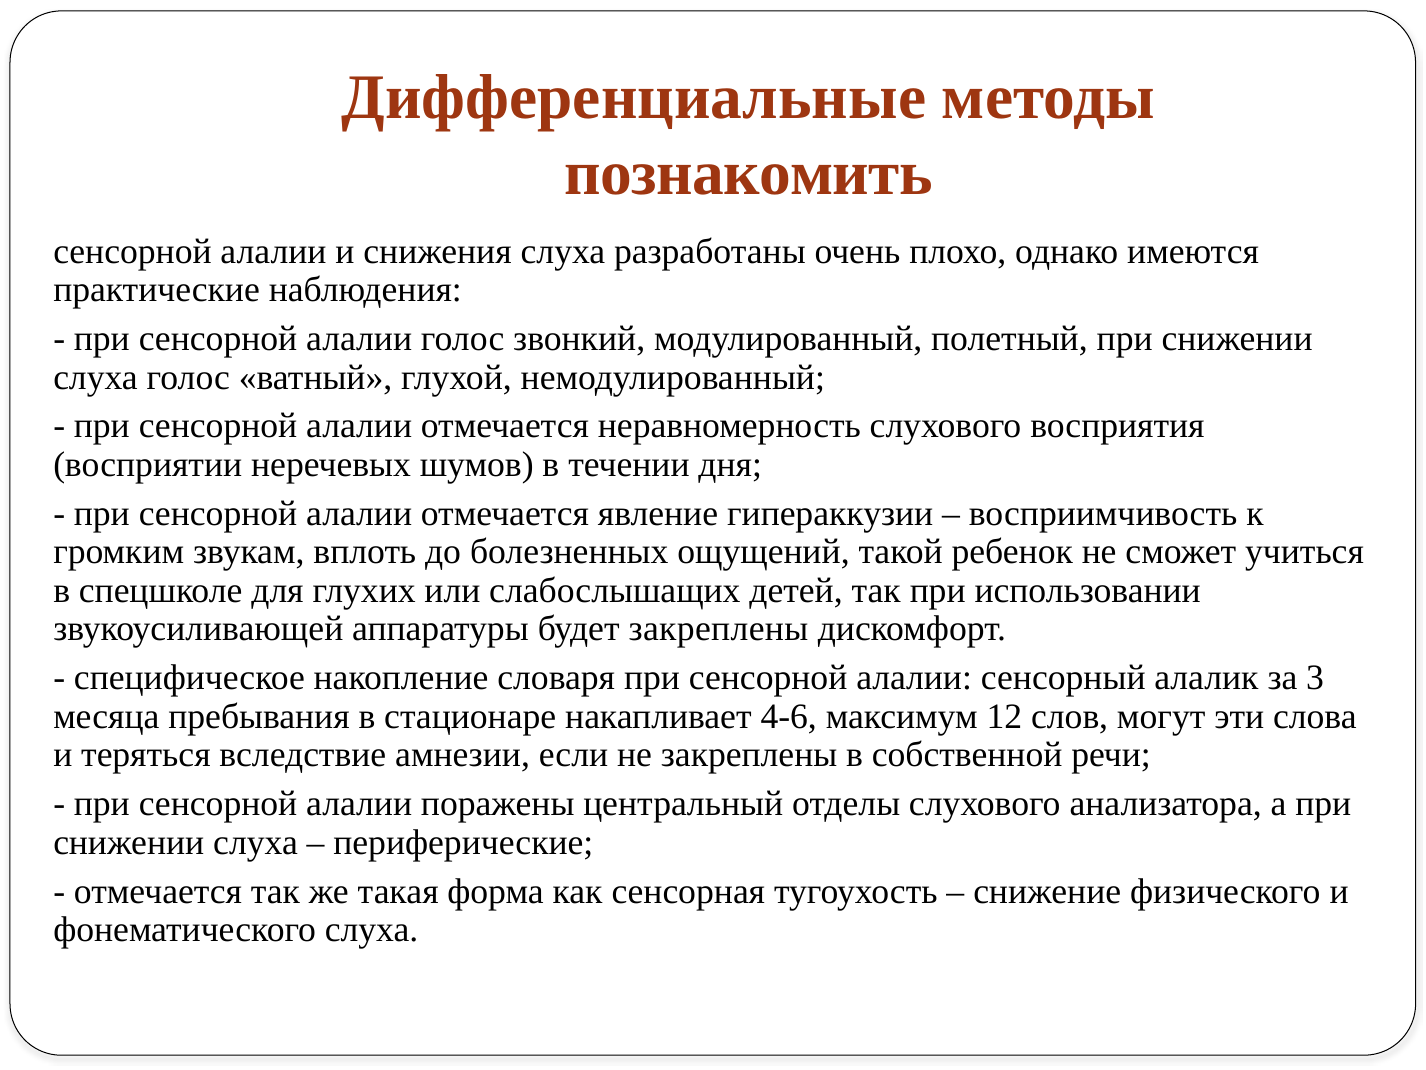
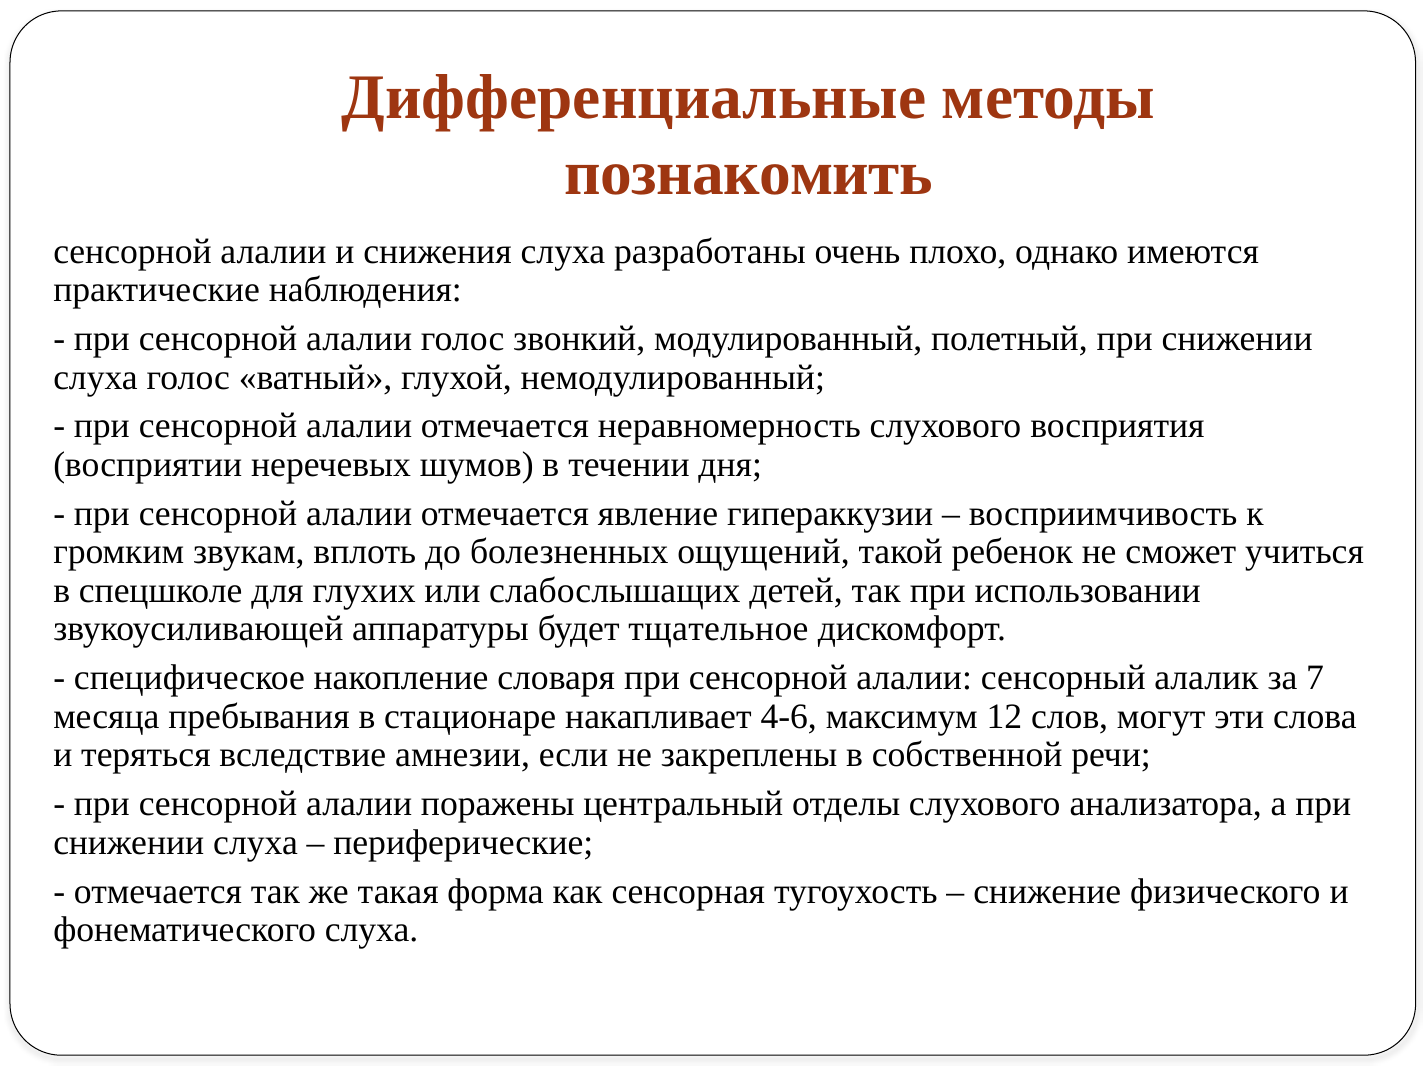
будет закреплены: закреплены -> тщательное (718, 629)
3: 3 -> 7 (1315, 678)
